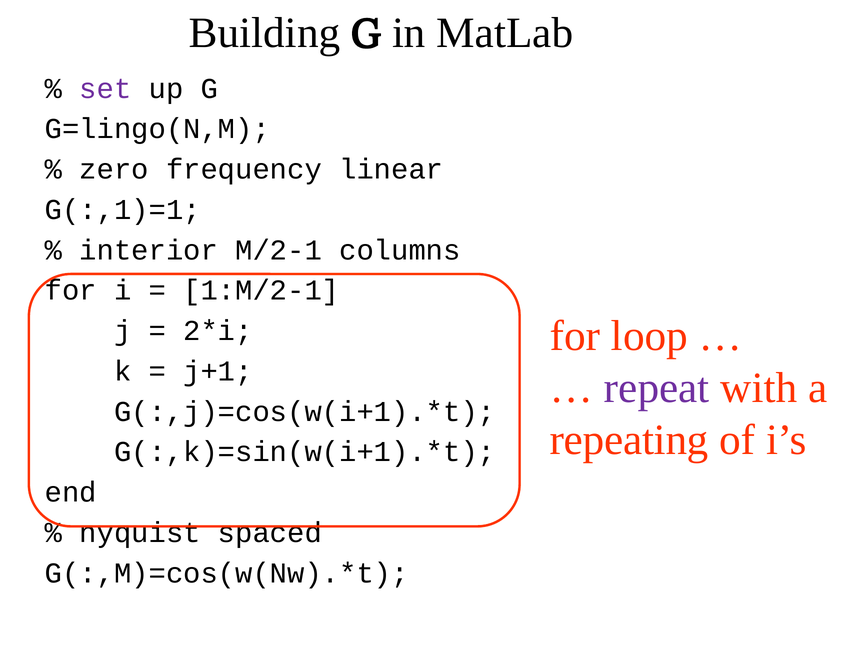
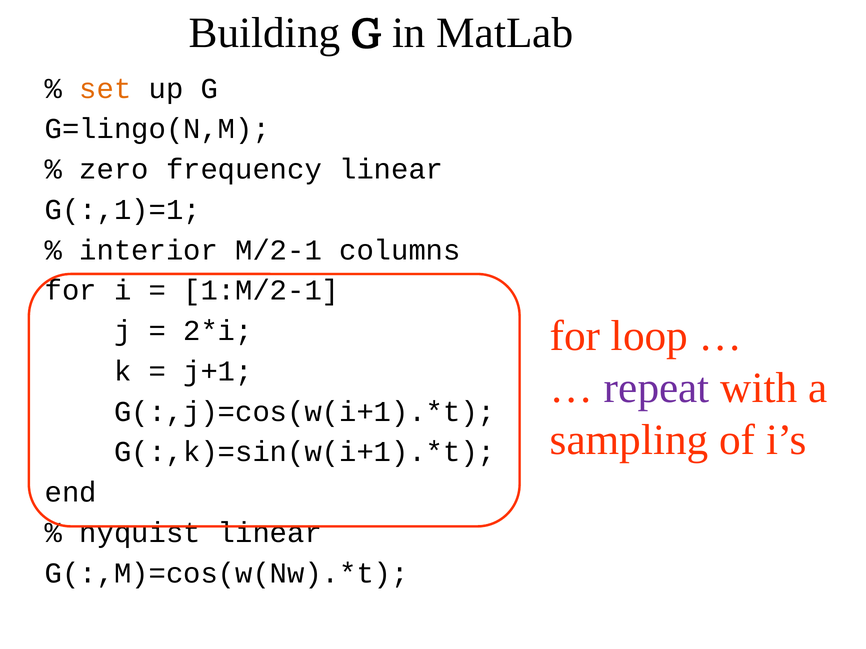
set colour: purple -> orange (105, 89)
repeating: repeating -> sampling (629, 440)
nyquist spaced: spaced -> linear (270, 533)
